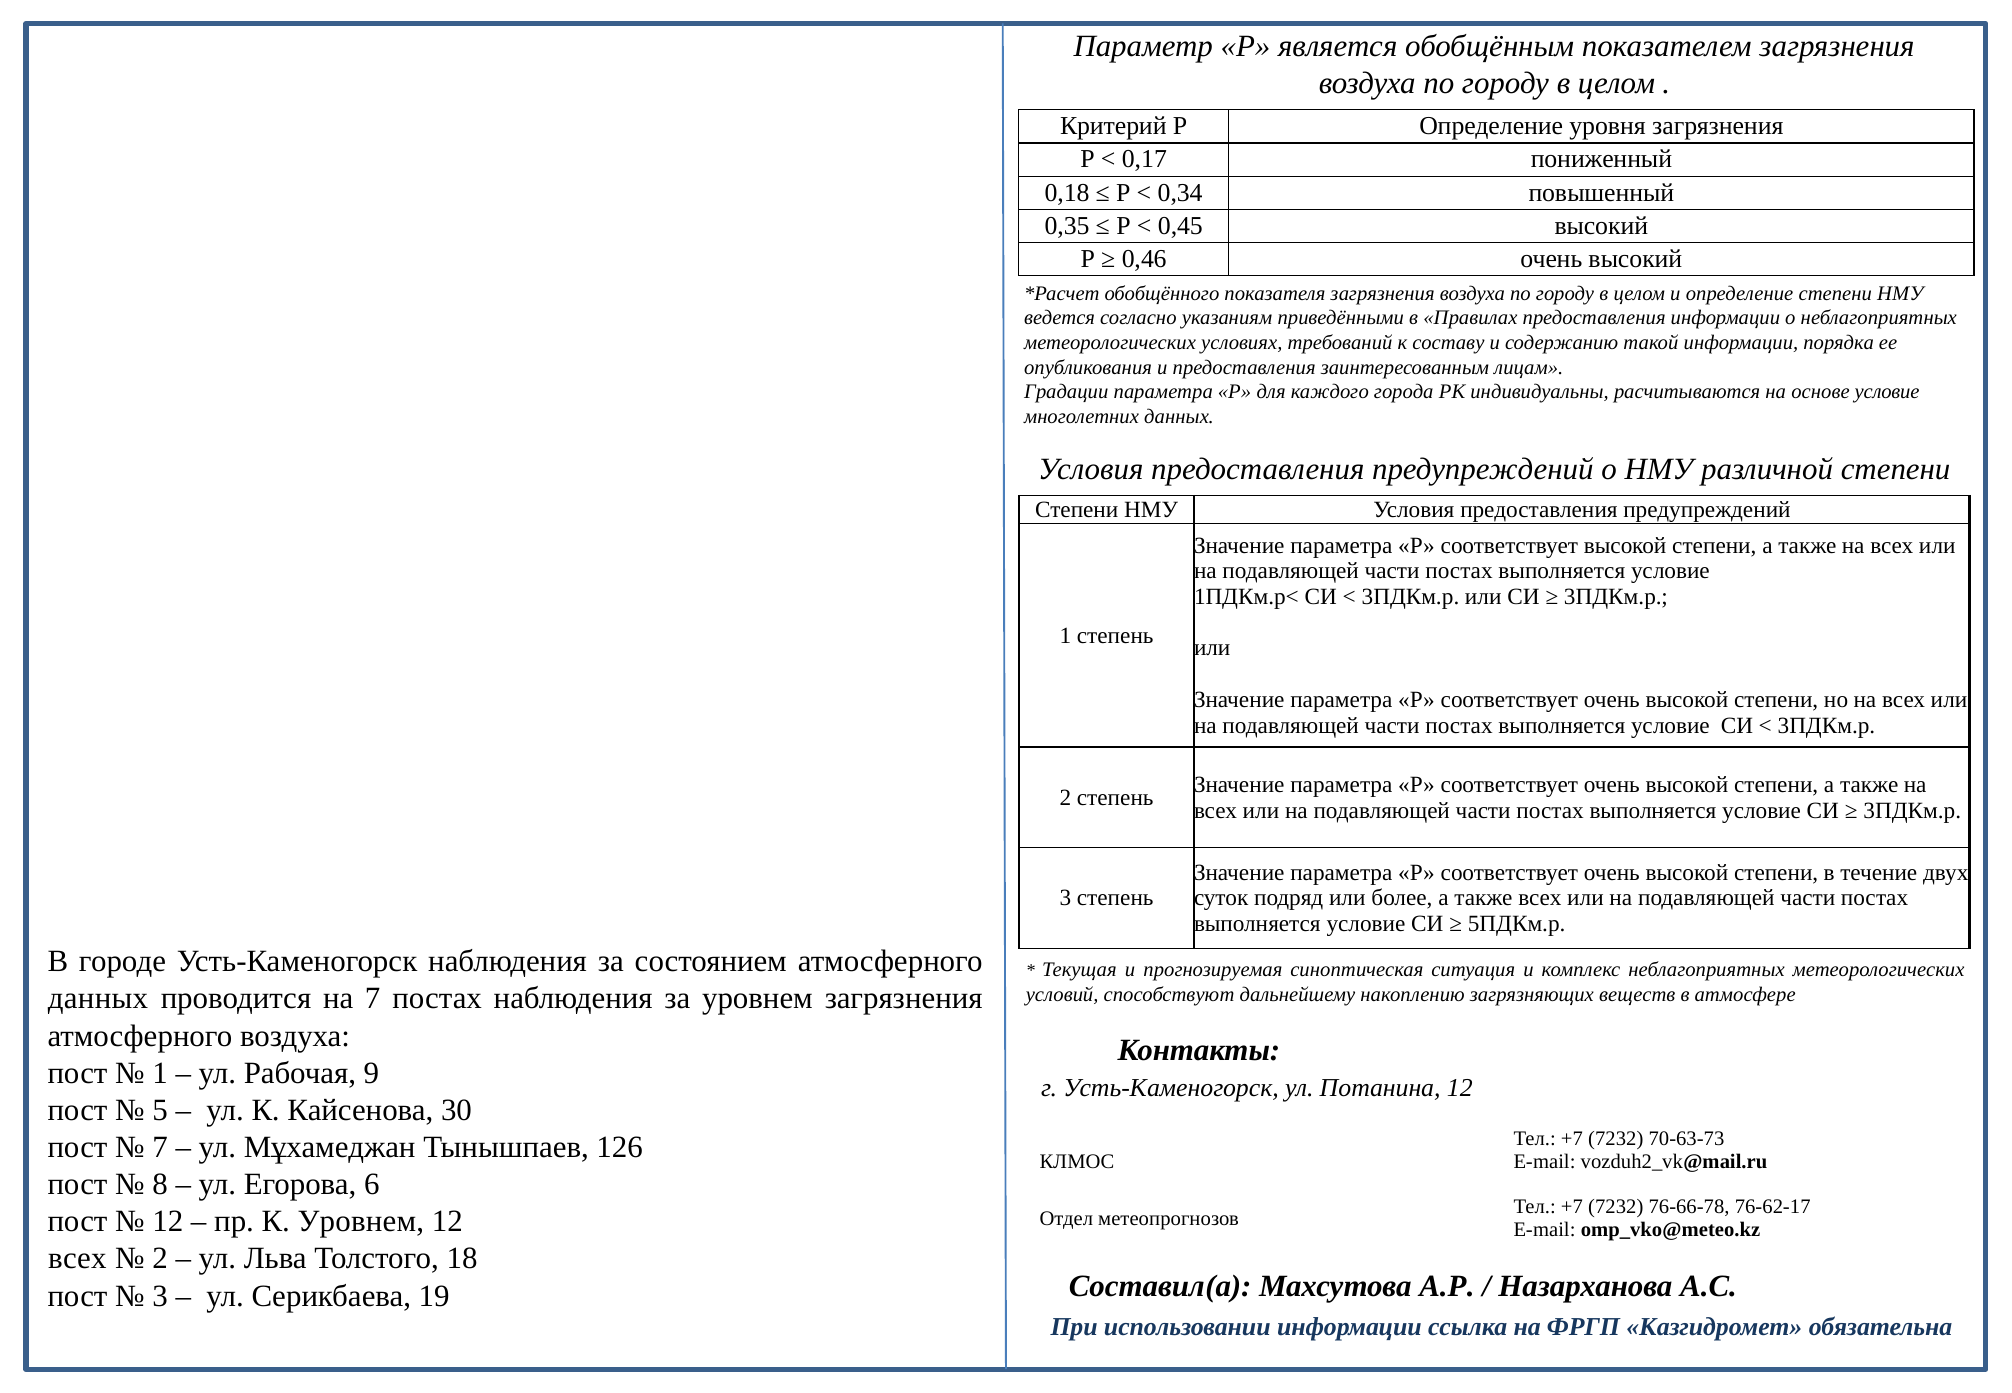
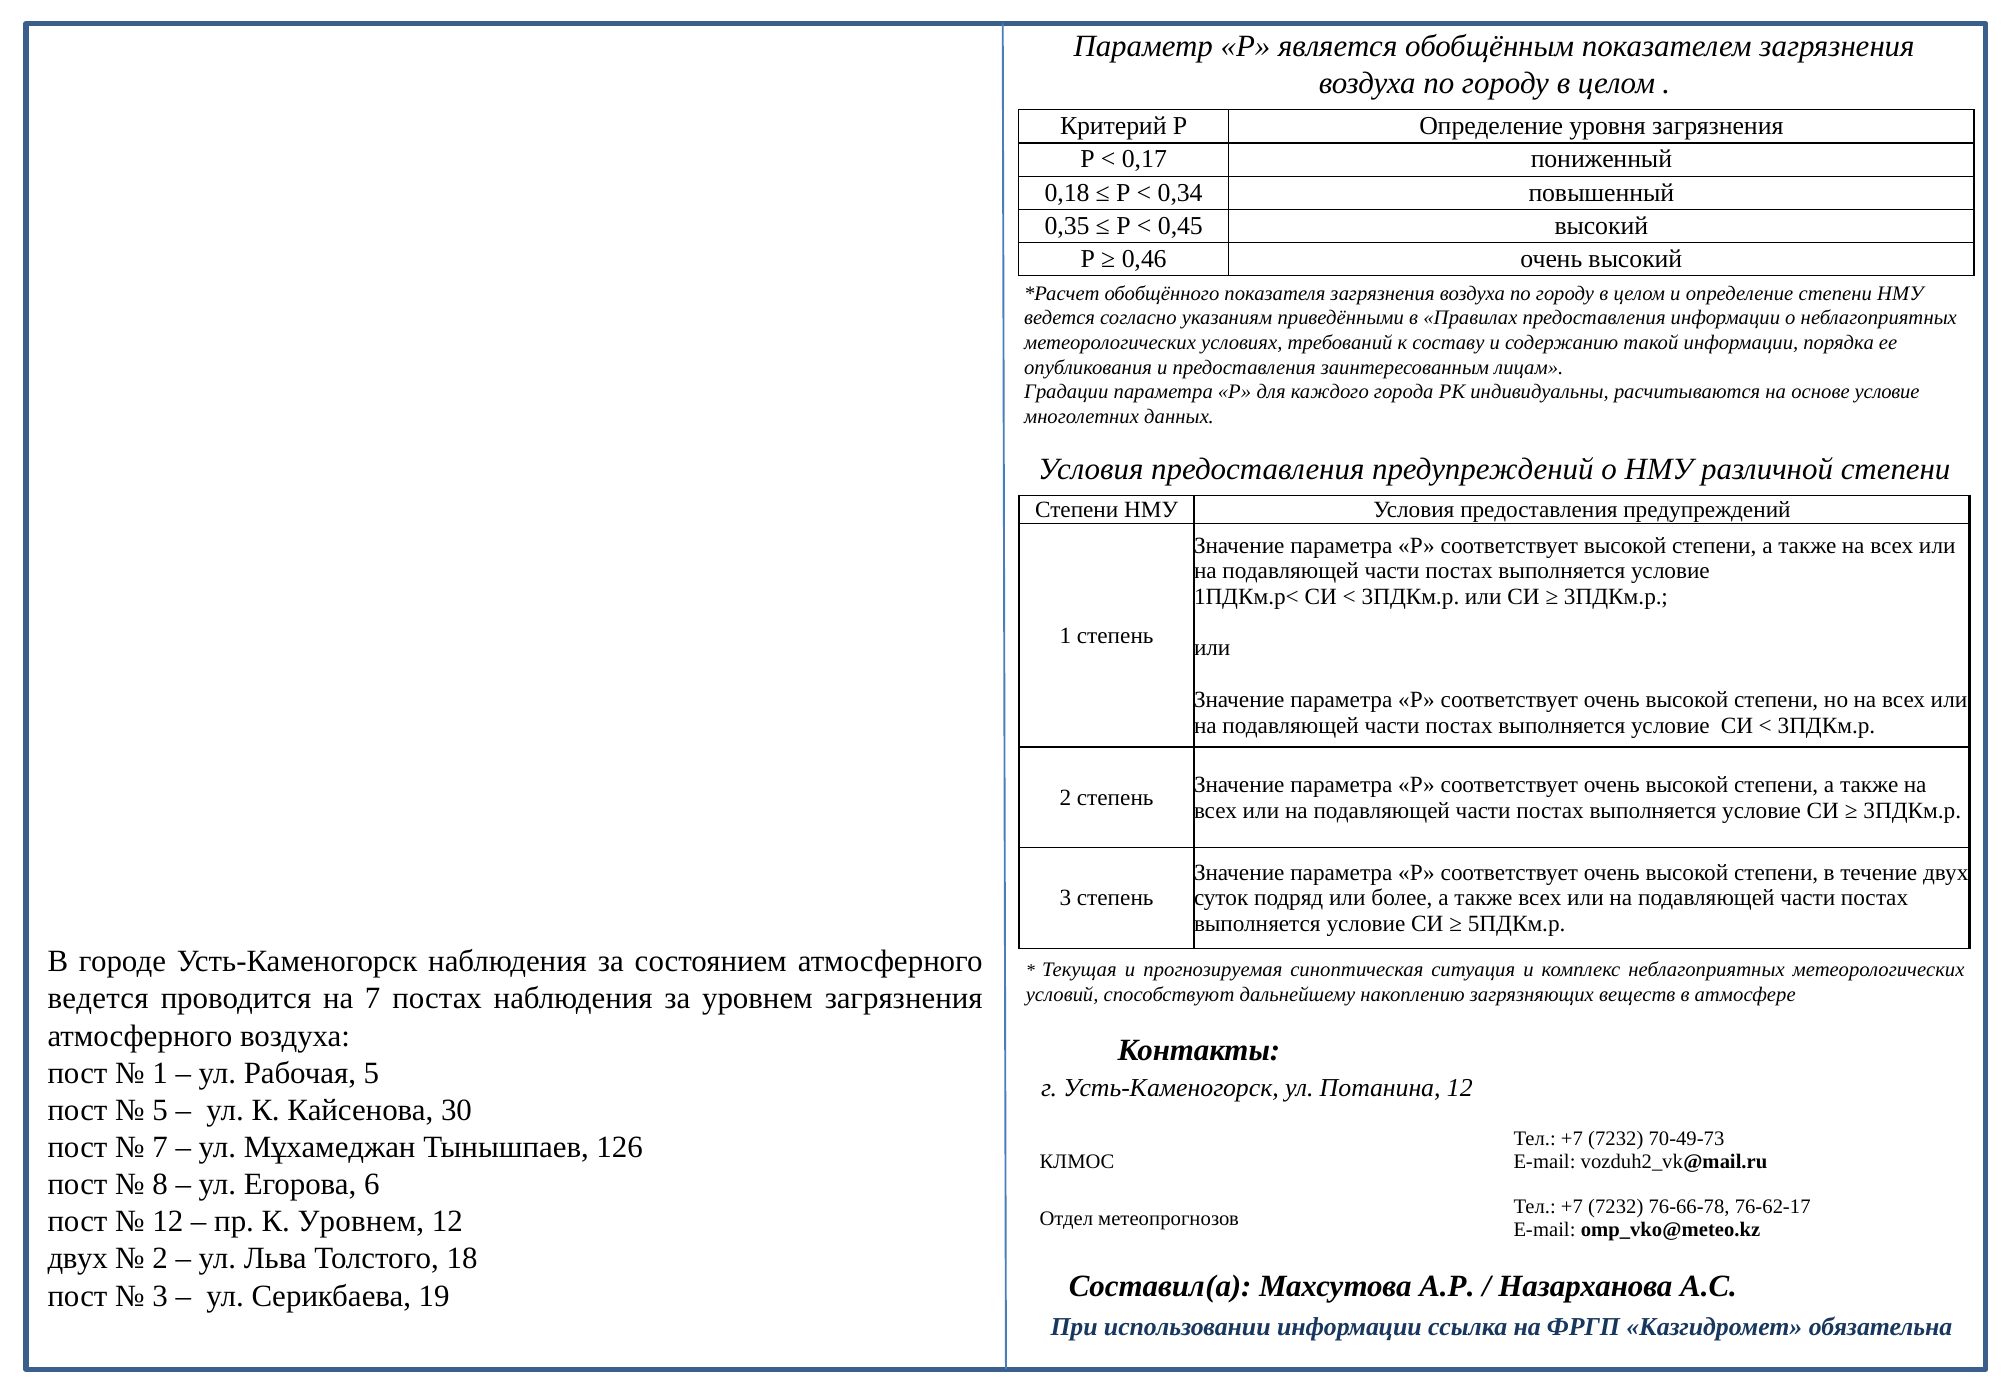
данных: данных -> ведется (98, 999)
Рабочая 9: 9 -> 5 (371, 1073)
70-63-73: 70-63-73 -> 70-49-73 (1686, 1139)
всех: всех -> двух (78, 1259)
